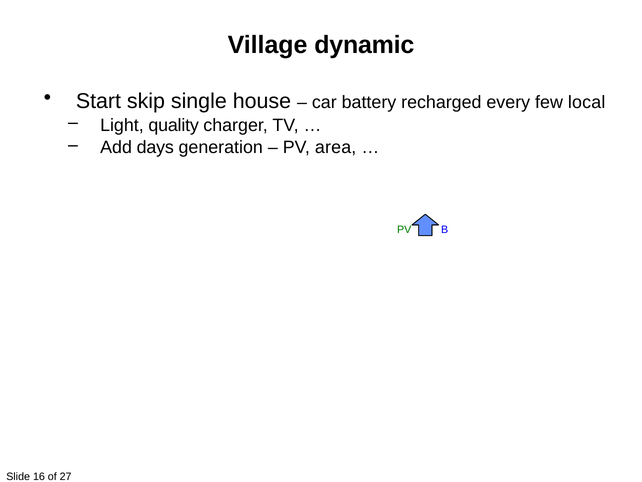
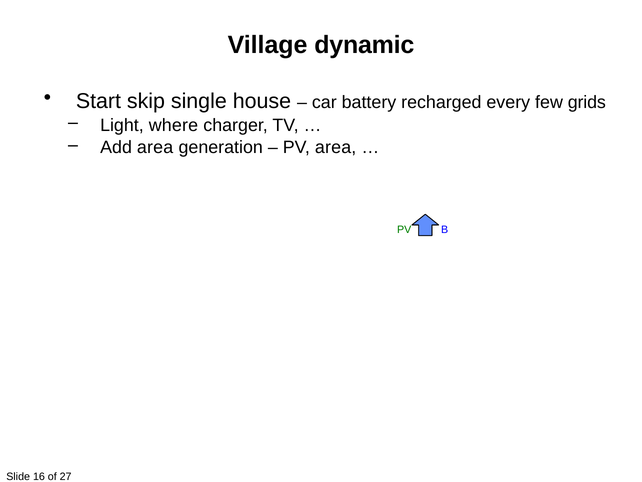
local: local -> grids (587, 102)
quality: quality -> where (173, 125)
Add days: days -> area (155, 147)
